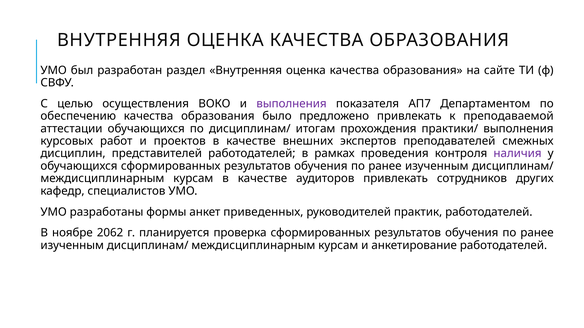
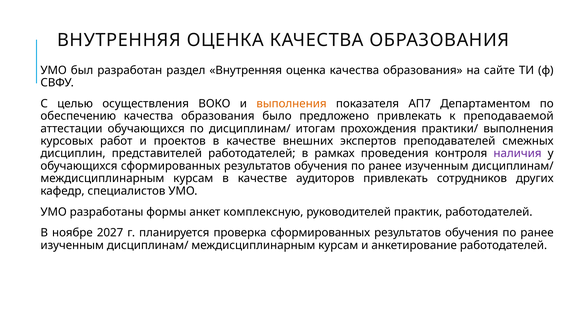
выполнения colour: purple -> orange (291, 104)
приведенных: приведенных -> комплексную (263, 212)
2062: 2062 -> 2027 (110, 233)
